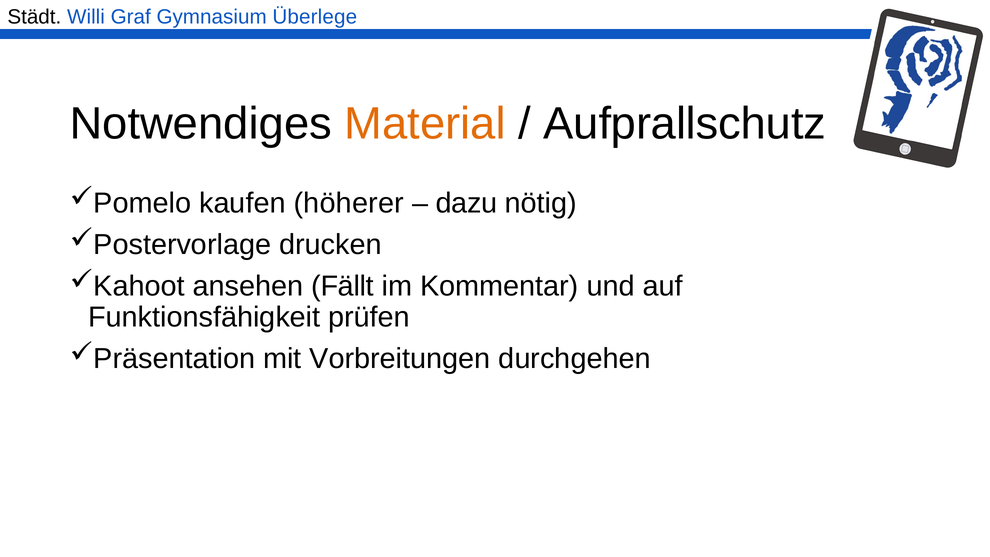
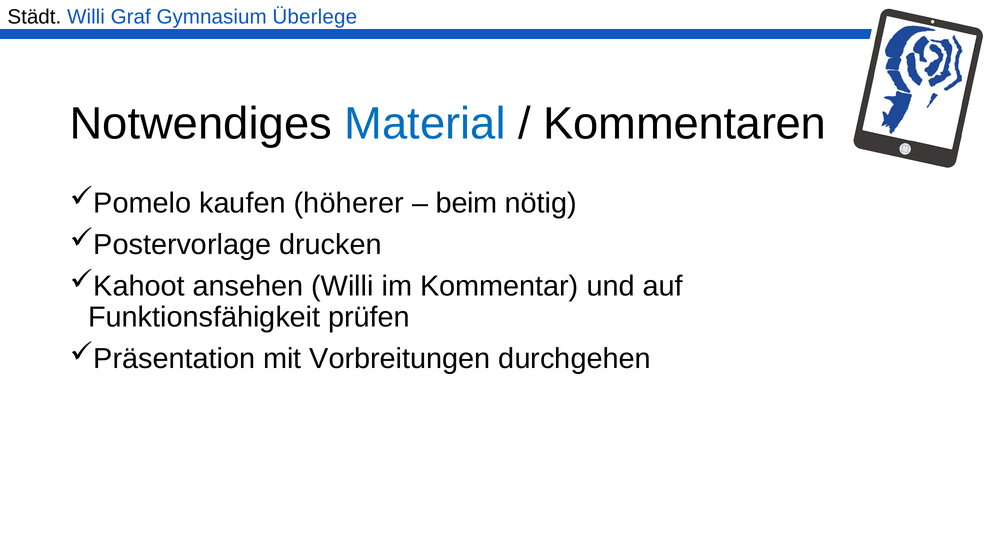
Material colour: orange -> blue (425, 124)
Aufprallschutz: Aufprallschutz -> Kommentaren (685, 124)
dazu: dazu -> beim (467, 203)
ansehen Fällt: Fällt -> Willi (342, 286)
